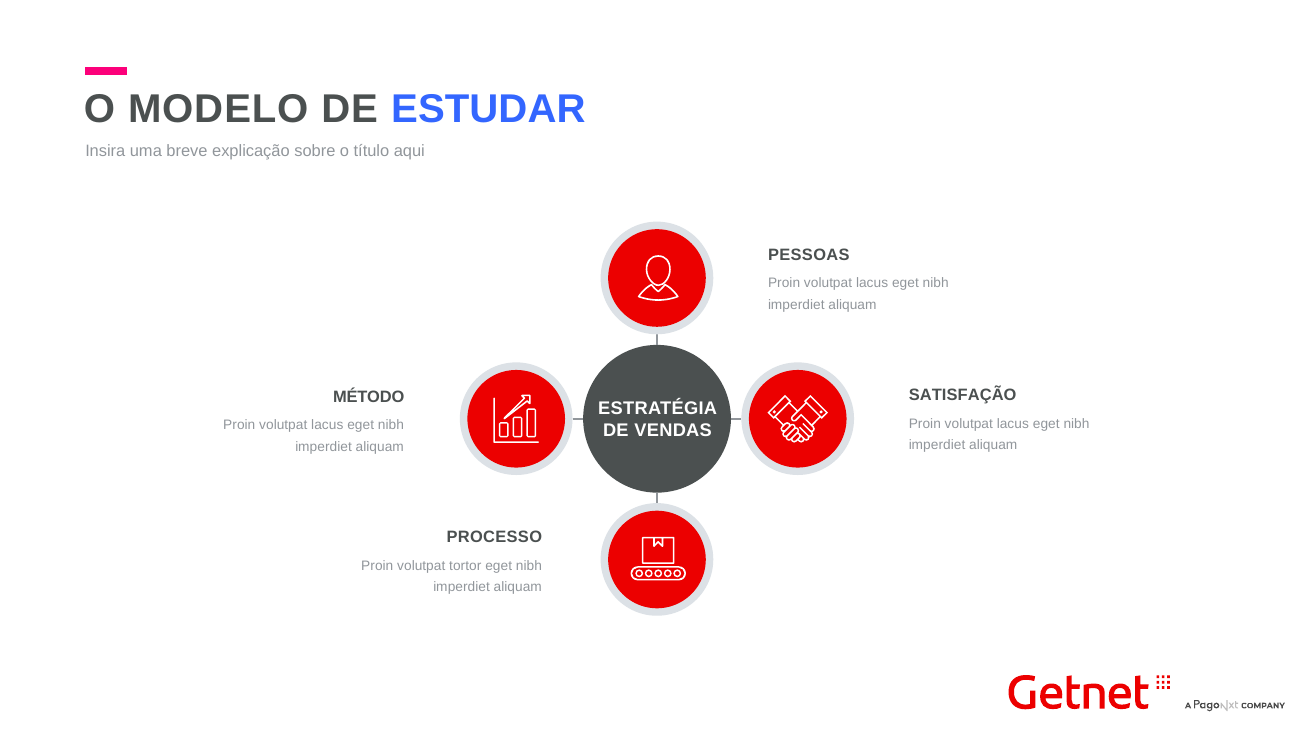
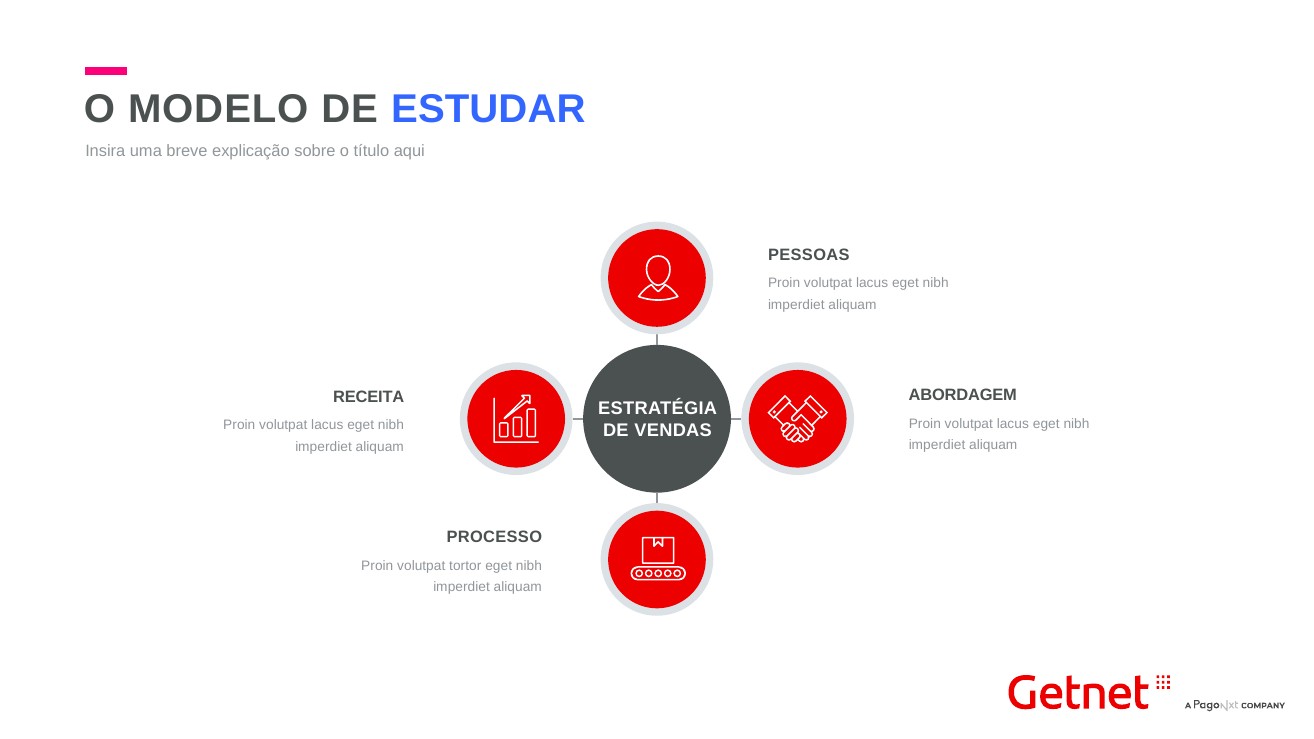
SATISFAÇÃO: SATISFAÇÃO -> ABORDAGEM (963, 396)
MÉTODO: MÉTODO -> RECEITA (369, 397)
